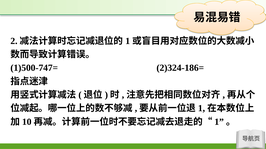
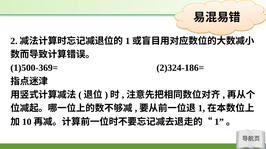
1)500-747=: 1)500-747= -> 1)500-369= (34, 68)
